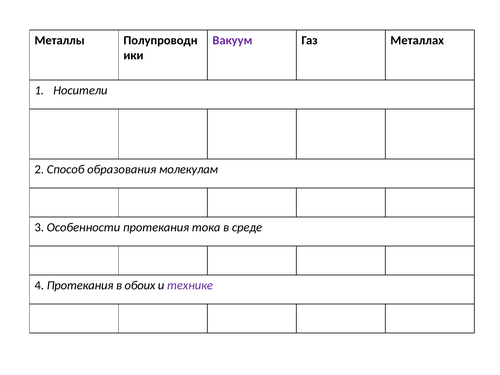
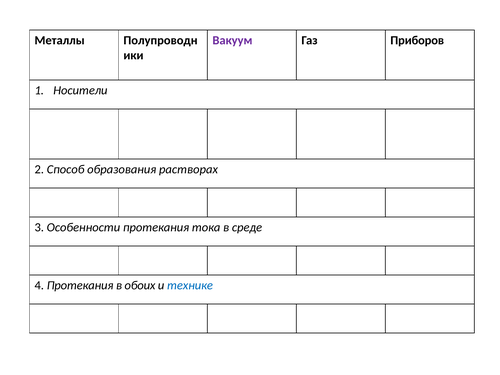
Металлах: Металлах -> Приборов (417, 40)
молекулам: молекулам -> растворах (188, 169)
технике colour: purple -> blue (190, 285)
